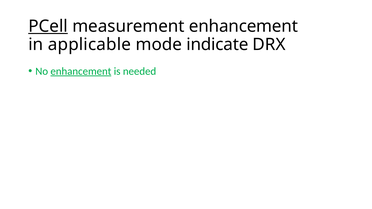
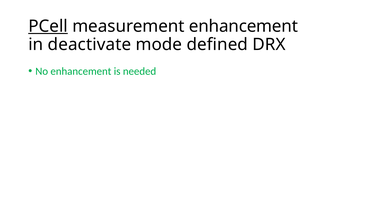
applicable: applicable -> deactivate (89, 45)
indicate: indicate -> defined (217, 45)
enhancement underline: present -> none (81, 71)
